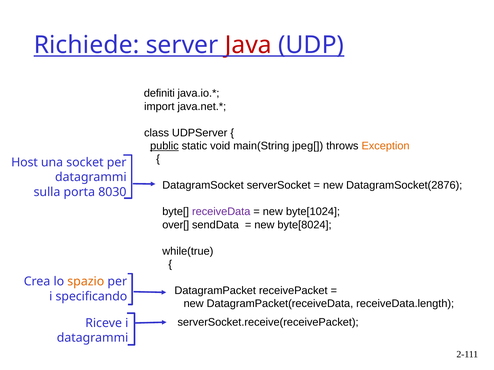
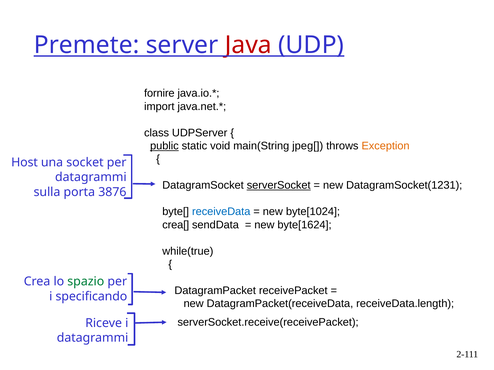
Richiede: Richiede -> Premete (87, 45)
definiti: definiti -> fornire (159, 93)
serverSocket underline: none -> present (279, 186)
DatagramSocket(2876: DatagramSocket(2876 -> DatagramSocket(1231 (404, 186)
8030: 8030 -> 3876 (112, 192)
receiveData colour: purple -> blue (221, 212)
over[: over[ -> crea[ (176, 225)
byte[8024: byte[8024 -> byte[1624 (305, 225)
spazio colour: orange -> green (86, 282)
